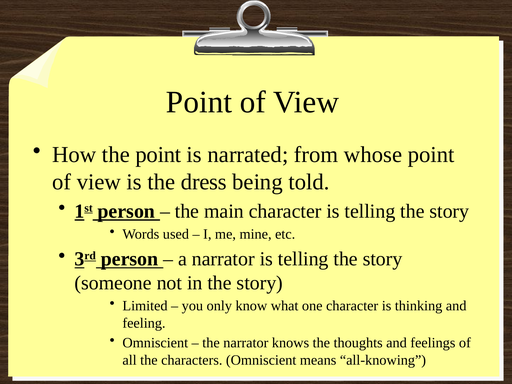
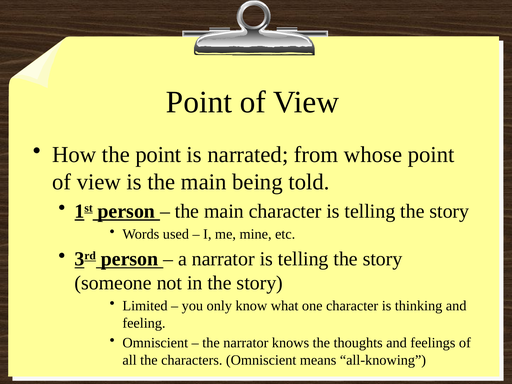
is the dress: dress -> main (204, 182)
